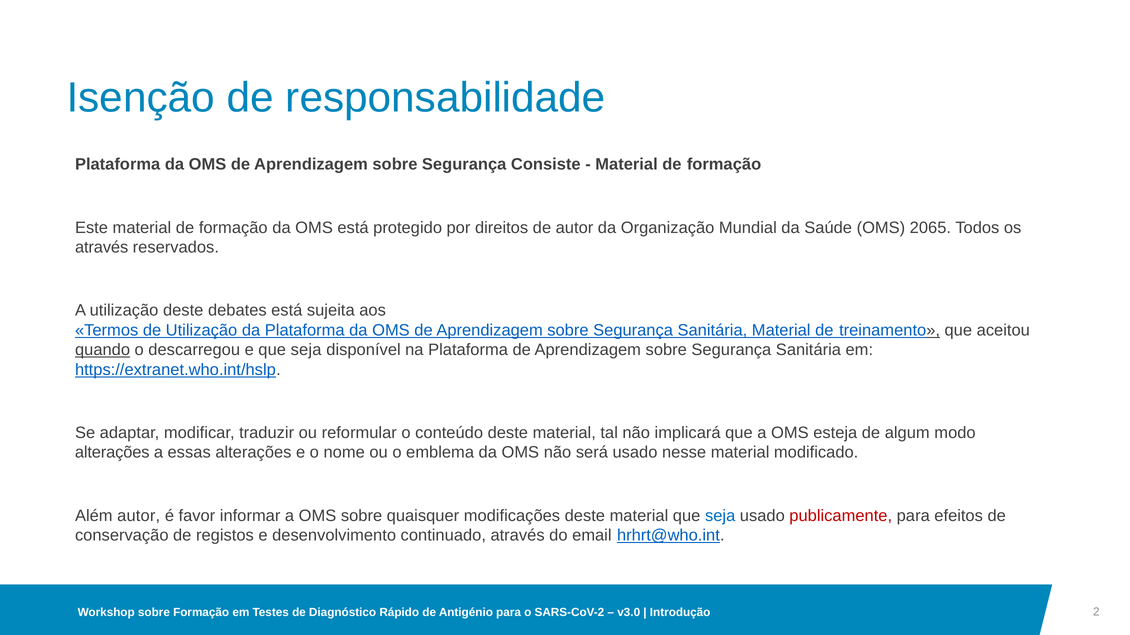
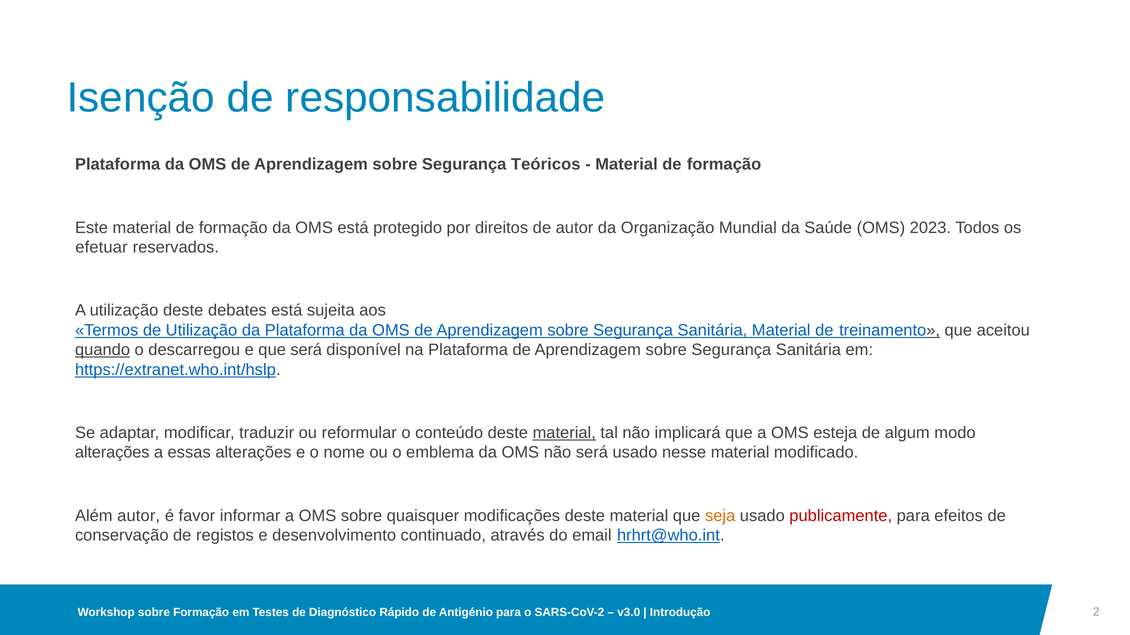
Consiste: Consiste -> Teóricos (546, 165)
2065: 2065 -> 2023 (930, 228)
através: através -> efetuar (101, 248)
e que seja: seja -> será (306, 350)
material underline: none -> present (564, 433)
seja colour: blue -> orange (720, 516)
